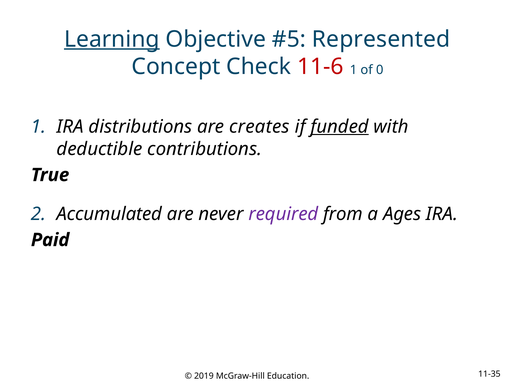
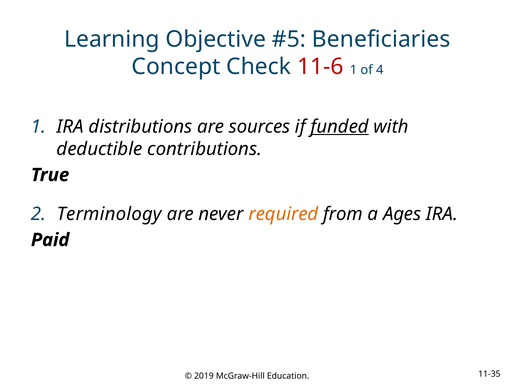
Learning underline: present -> none (112, 39)
Represented: Represented -> Beneficiaries (381, 39)
0: 0 -> 4 (380, 70)
creates: creates -> sources (260, 127)
Accumulated: Accumulated -> Terminology (109, 214)
required colour: purple -> orange (283, 214)
